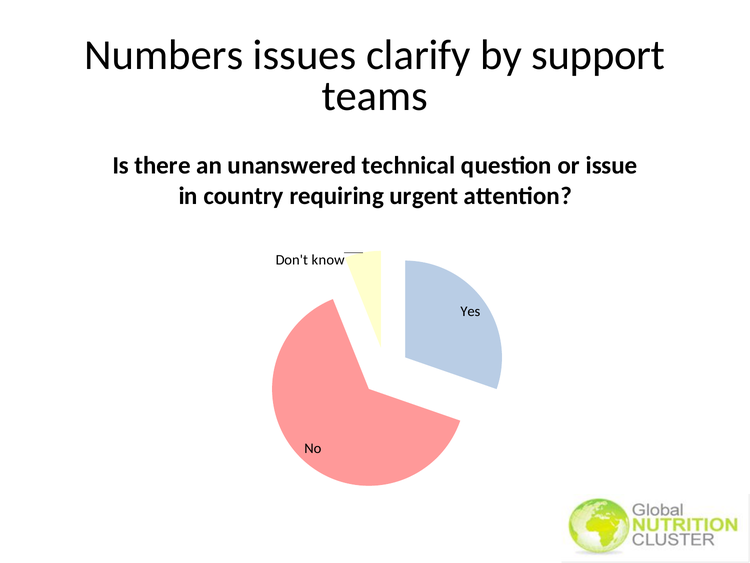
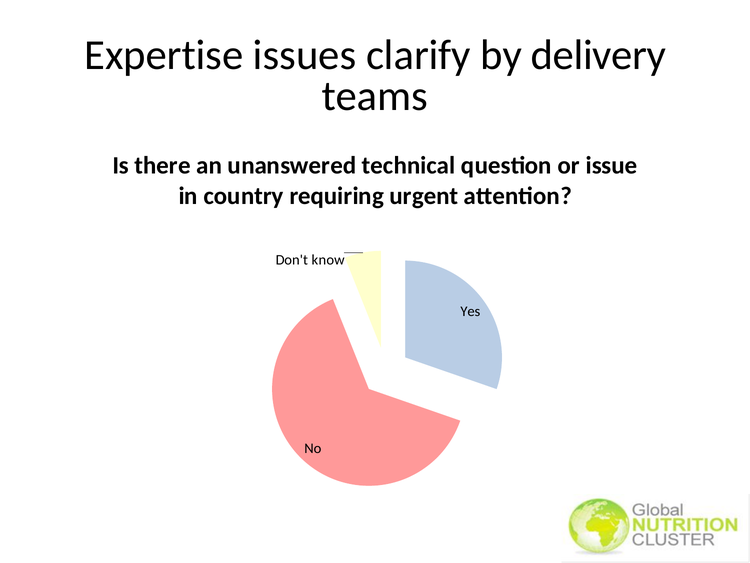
Numbers: Numbers -> Expertise (164, 55)
support: support -> delivery (598, 55)
